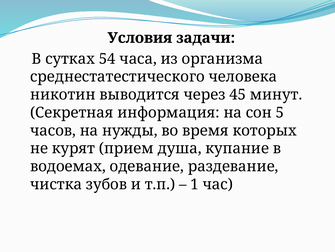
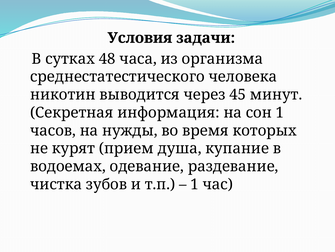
54: 54 -> 48 (107, 59)
сон 5: 5 -> 1 (280, 112)
